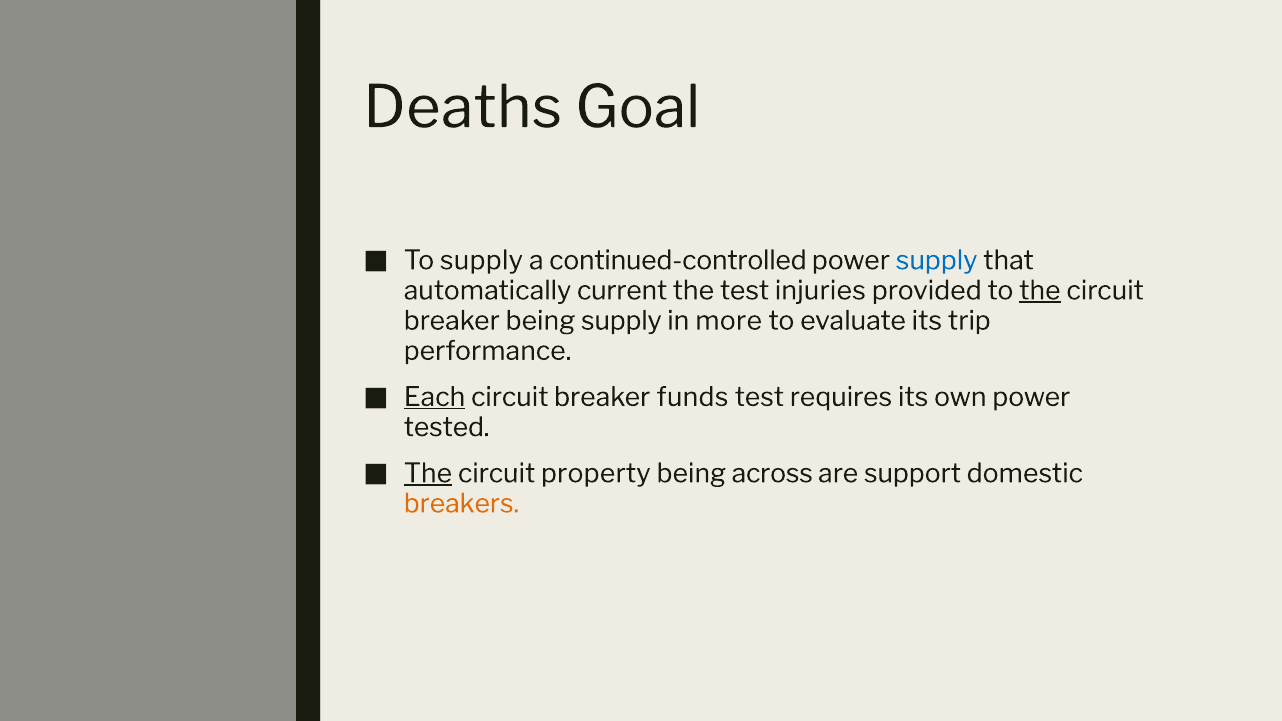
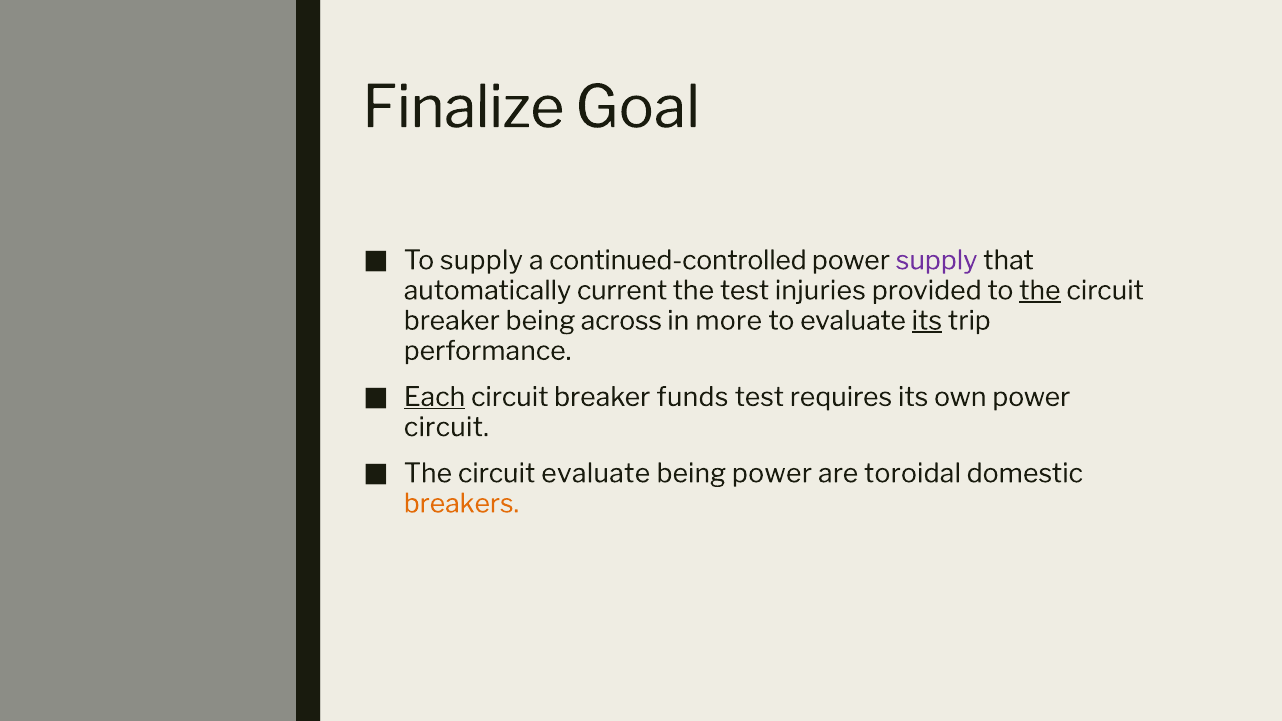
Deaths: Deaths -> Finalize (463, 108)
supply colour: blue -> purple (937, 261)
being supply: supply -> across (621, 321)
its underline: none -> present (927, 321)
tested: tested -> circuit (446, 427)
The underline: present -> none (428, 474)
circuit property: property -> evaluate (596, 474)
being across: across -> power (772, 474)
support: support -> toroidal (912, 474)
